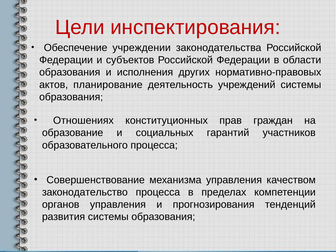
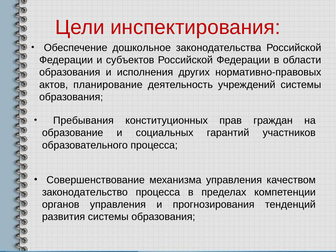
учреждении: учреждении -> дошкольное (142, 48)
Отношениях: Отношениях -> Пребывания (83, 121)
